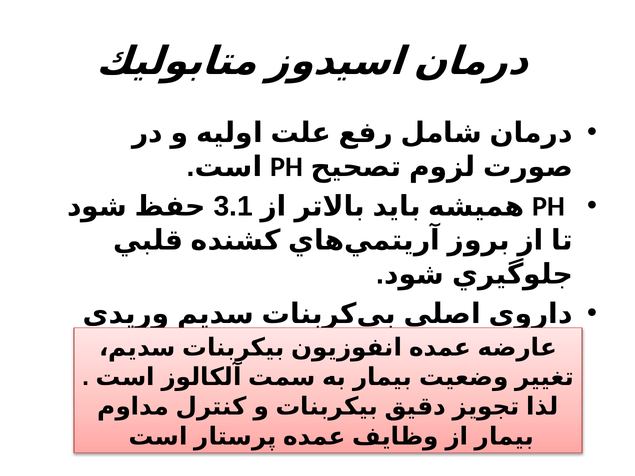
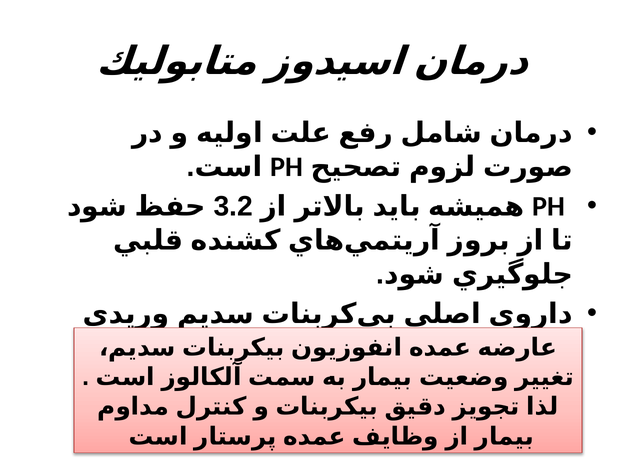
3.1: 3.1 -> 3.2 (233, 207)
